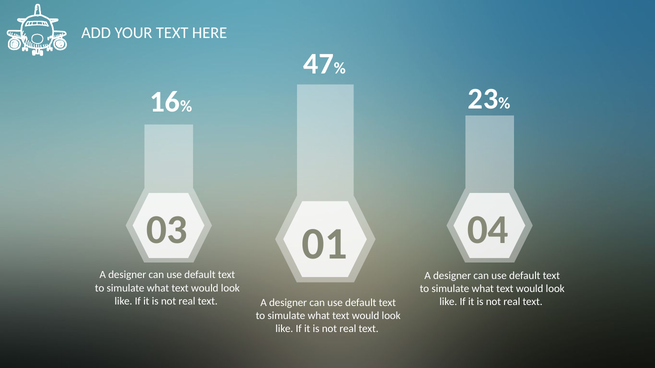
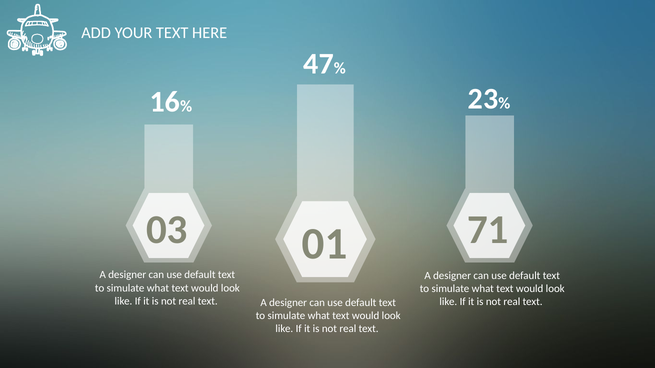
04: 04 -> 71 (488, 230)
